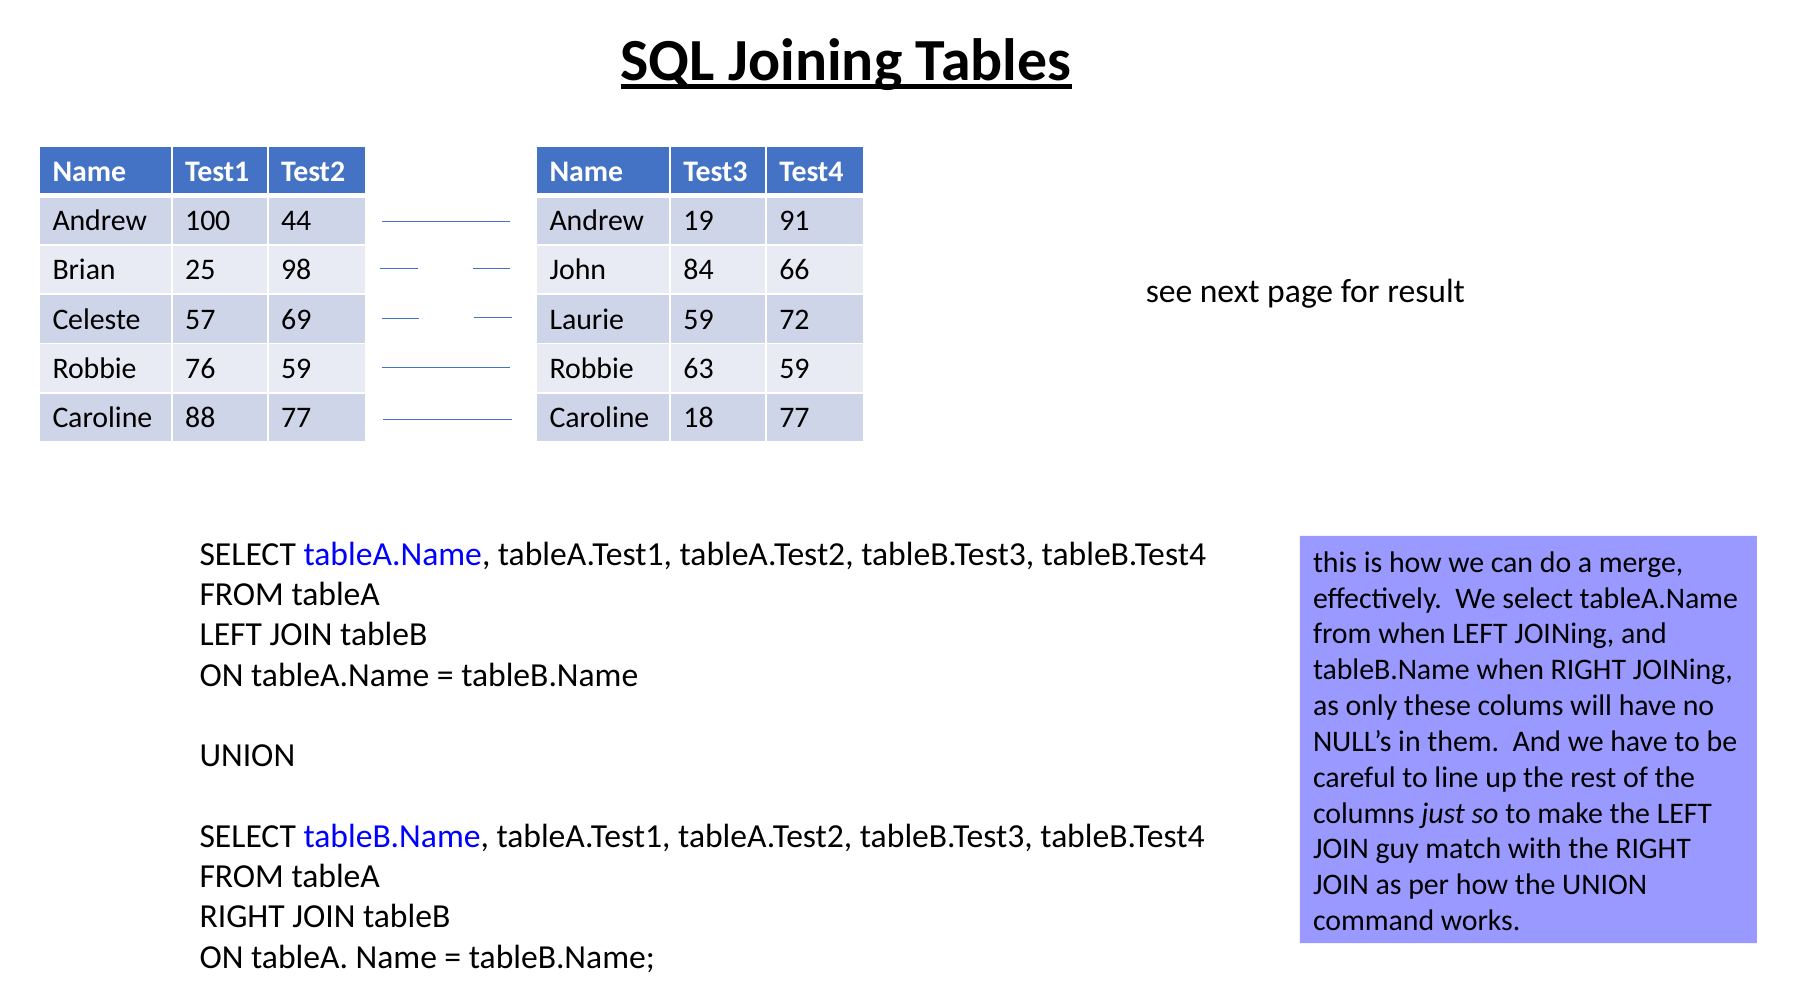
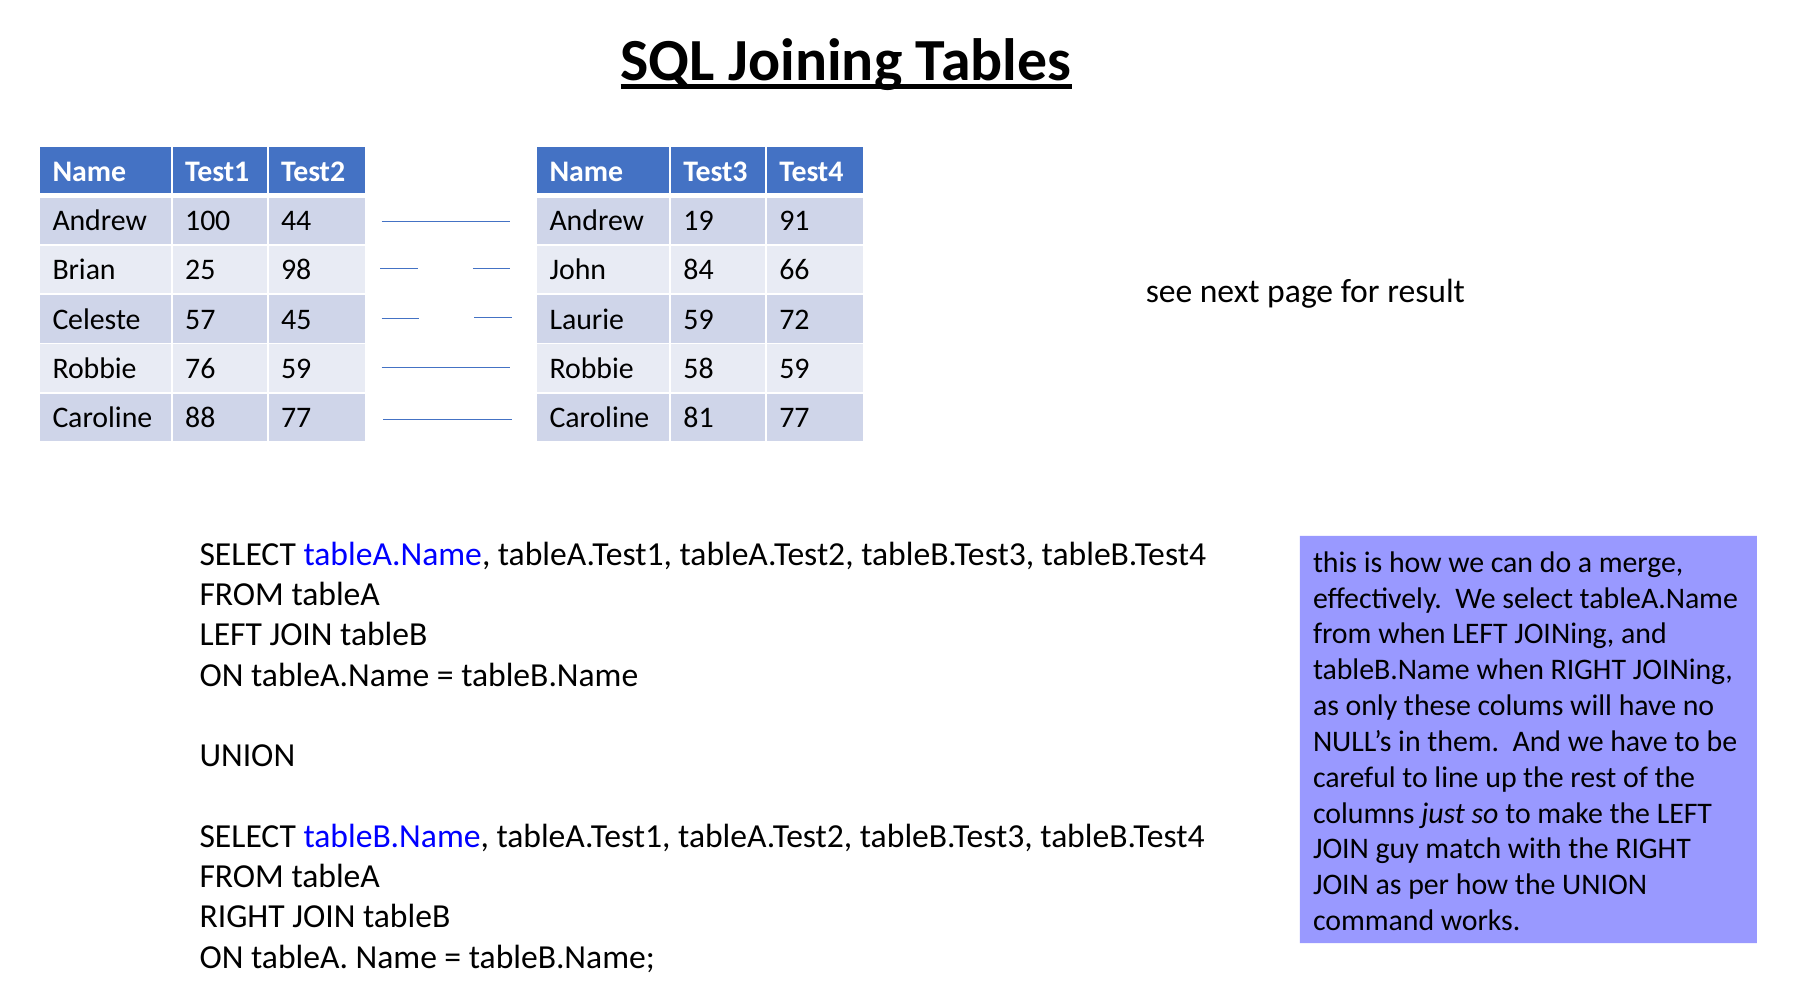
69: 69 -> 45 (296, 320)
63: 63 -> 58 (699, 369)
18: 18 -> 81 (699, 418)
